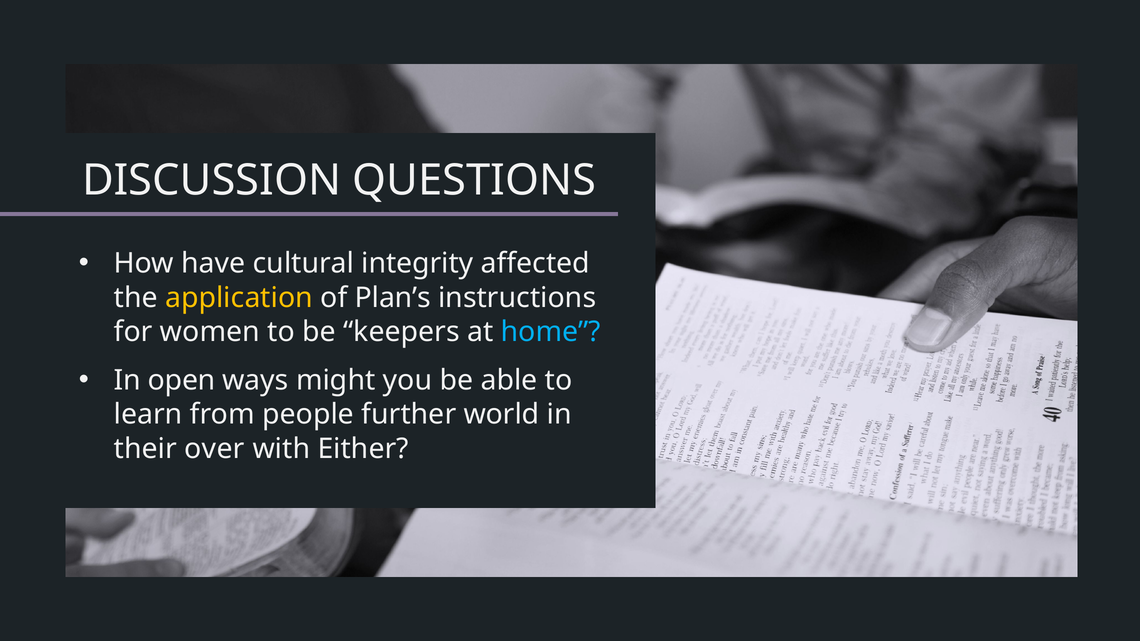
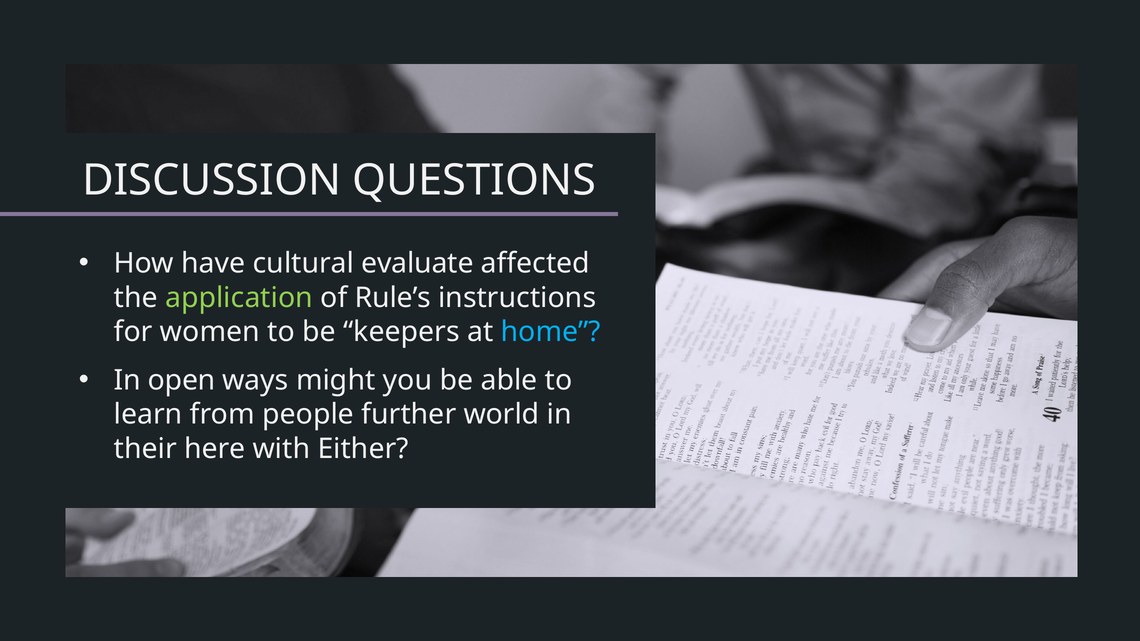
integrity: integrity -> evaluate (417, 264)
application colour: yellow -> light green (239, 298)
Plan’s: Plan’s -> Rule’s (393, 298)
over: over -> here (215, 449)
